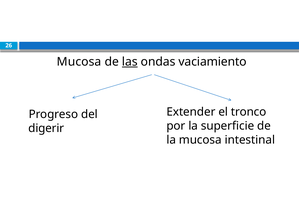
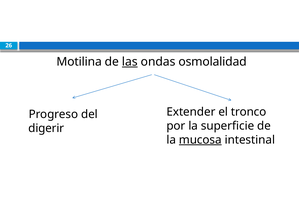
Mucosa: Mucosa -> Motilina (79, 62)
vaciamiento: vaciamiento -> osmolalidad (213, 62)
mucosa underline: none -> present (200, 140)
